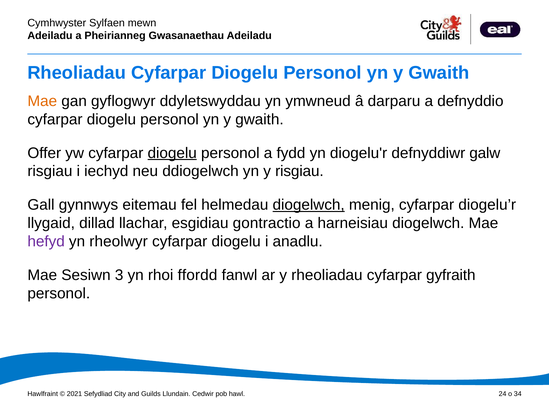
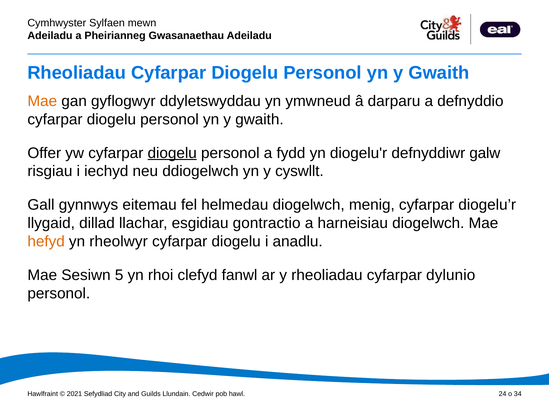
y risgiau: risgiau -> cyswllt (299, 171)
diogelwch underline: present -> none (309, 205)
hefyd colour: purple -> orange (46, 241)
3: 3 -> 5 (119, 275)
ffordd: ffordd -> clefyd (198, 275)
gyfraith: gyfraith -> dylunio (451, 275)
